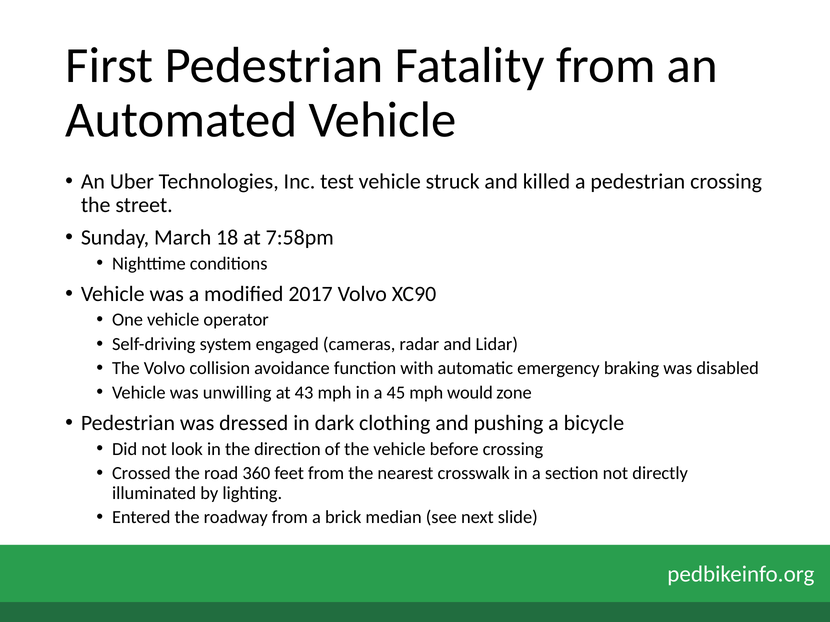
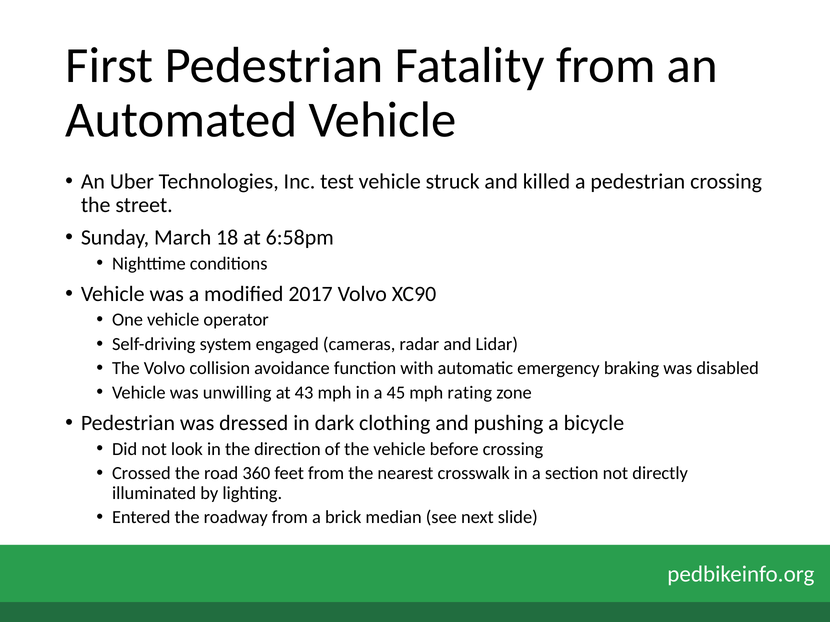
7:58pm: 7:58pm -> 6:58pm (300, 238)
would: would -> rating (470, 393)
